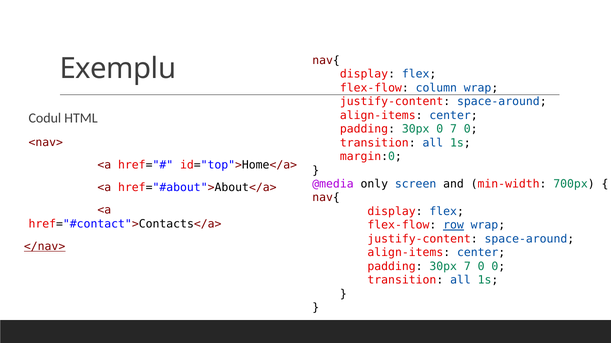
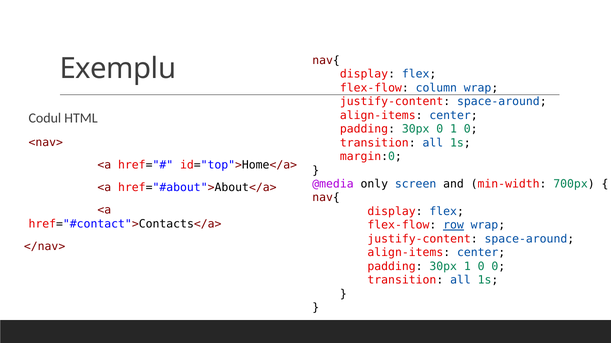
0 7: 7 -> 1 (454, 129)
</nav> underline: present -> none (45, 247)
30px 7: 7 -> 1 (467, 267)
